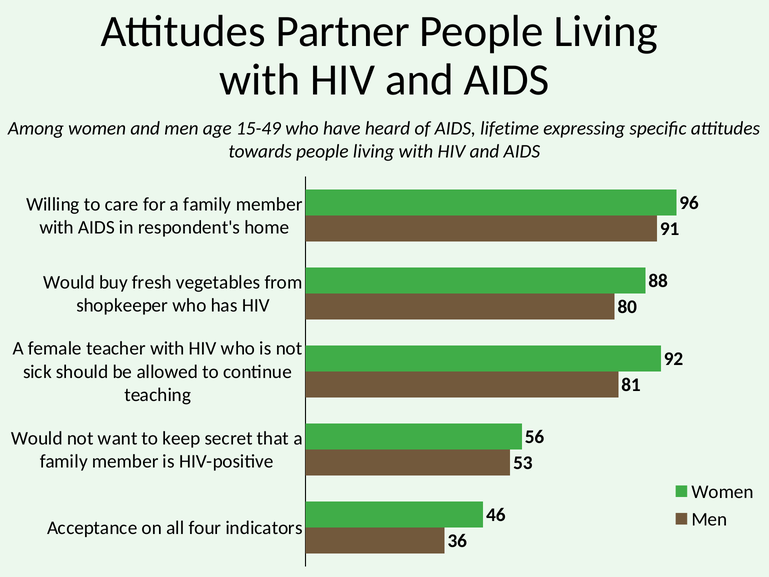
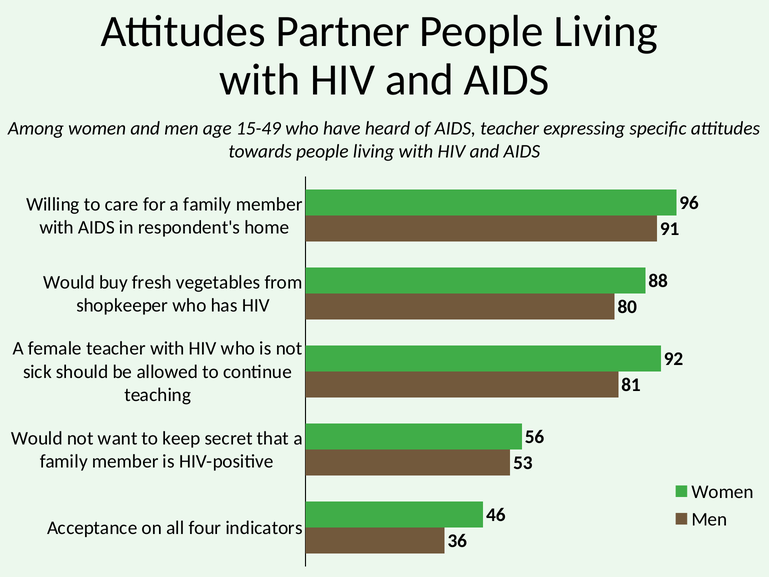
AIDS lifetime: lifetime -> teacher (510, 128)
